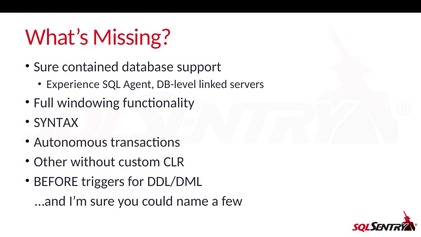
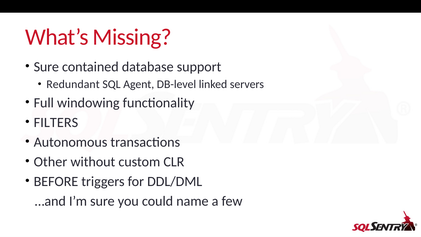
Experience: Experience -> Redundant (73, 84)
SYNTAX: SYNTAX -> FILTERS (56, 122)
